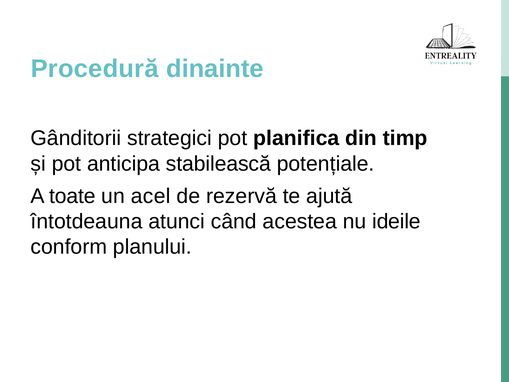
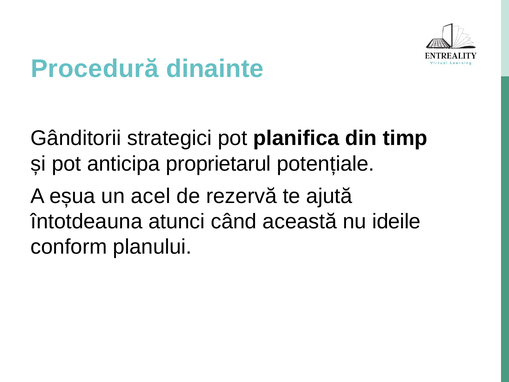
stabilească: stabilească -> proprietarul (218, 164)
toate: toate -> eșua (72, 196)
acestea: acestea -> această (300, 221)
